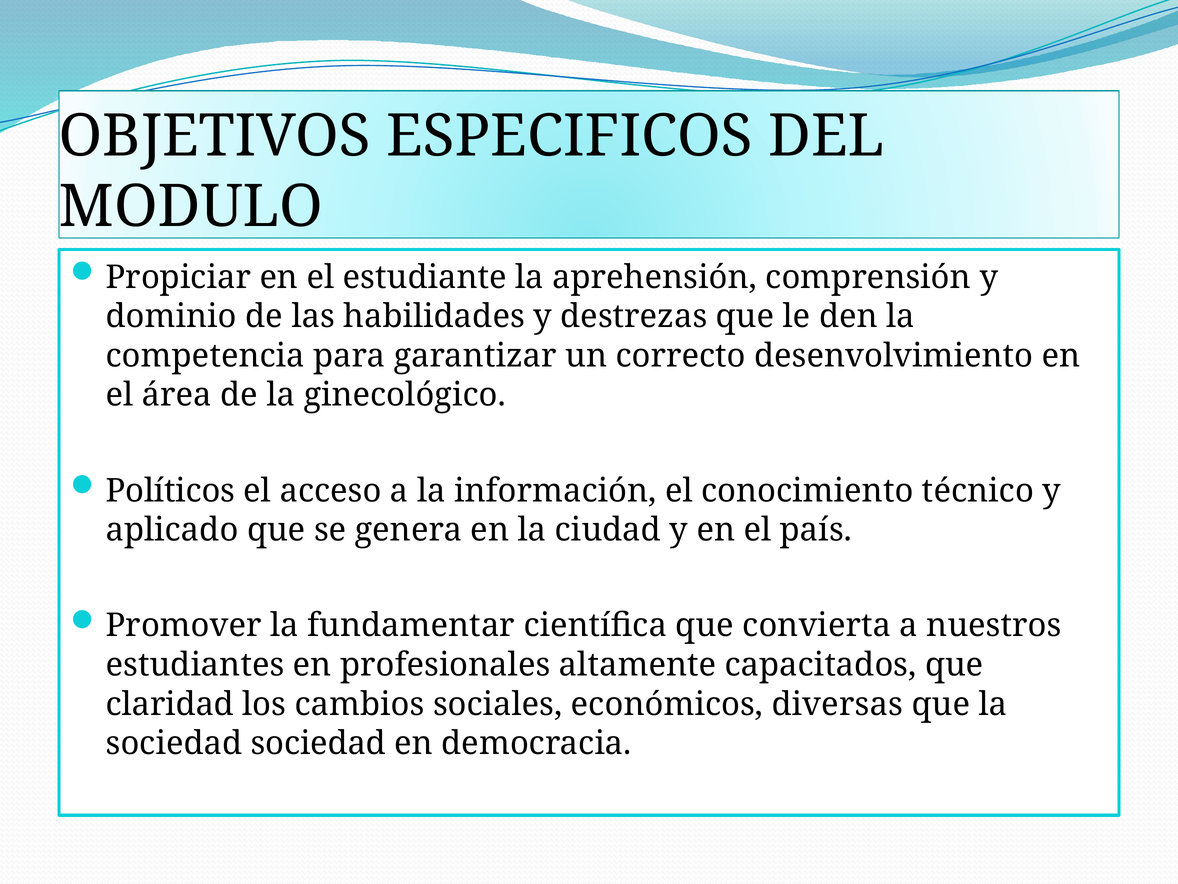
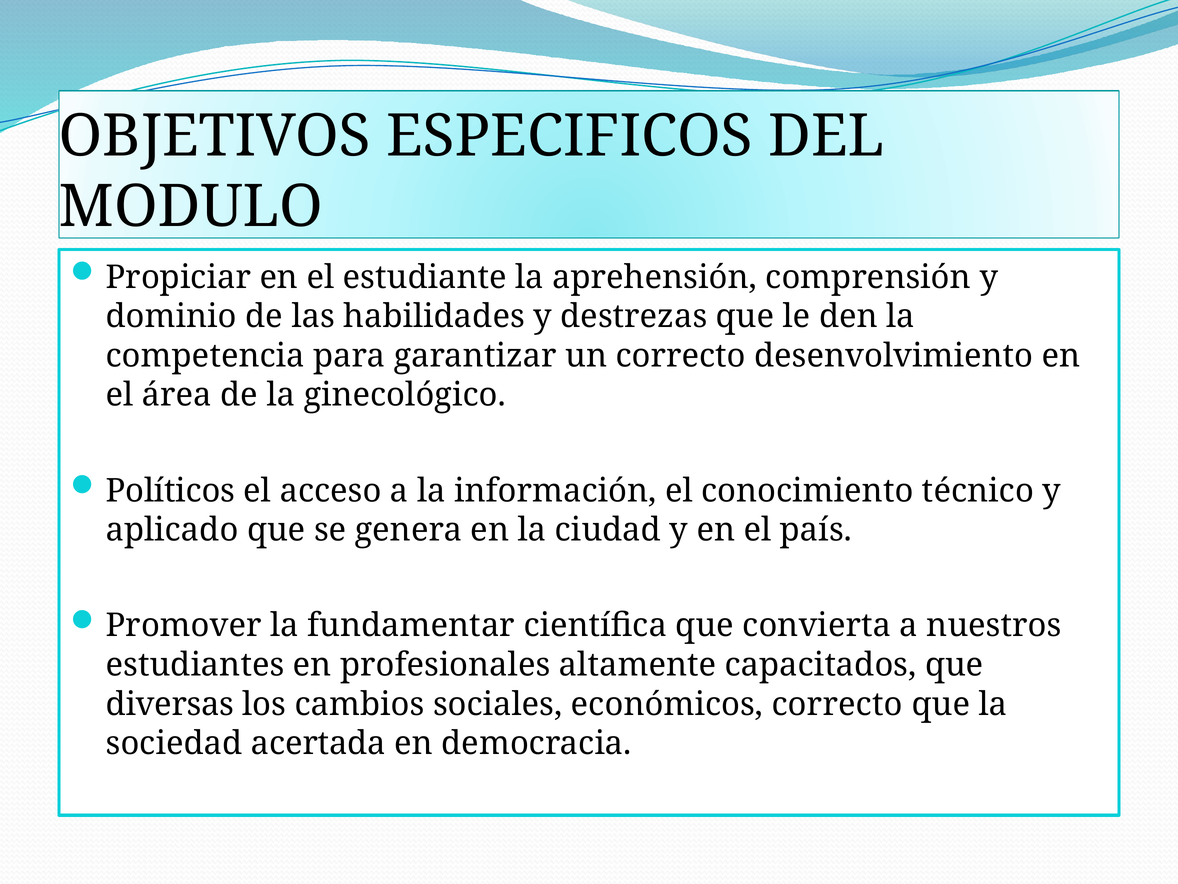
claridad: claridad -> diversas (170, 704)
económicos diversas: diversas -> correcto (837, 704)
sociedad sociedad: sociedad -> acertada (318, 743)
